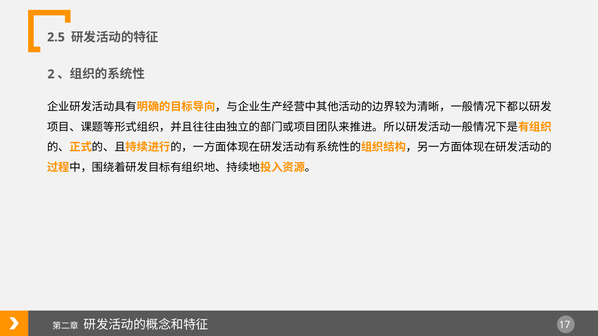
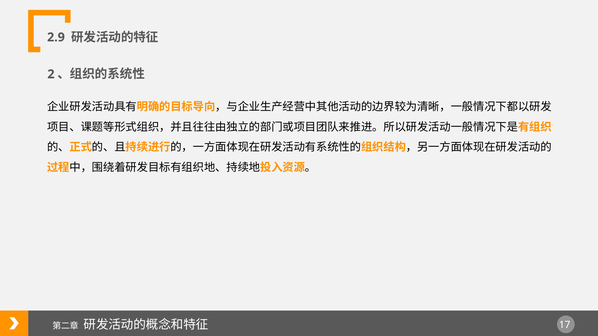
2.5: 2.5 -> 2.9 (56, 37)
